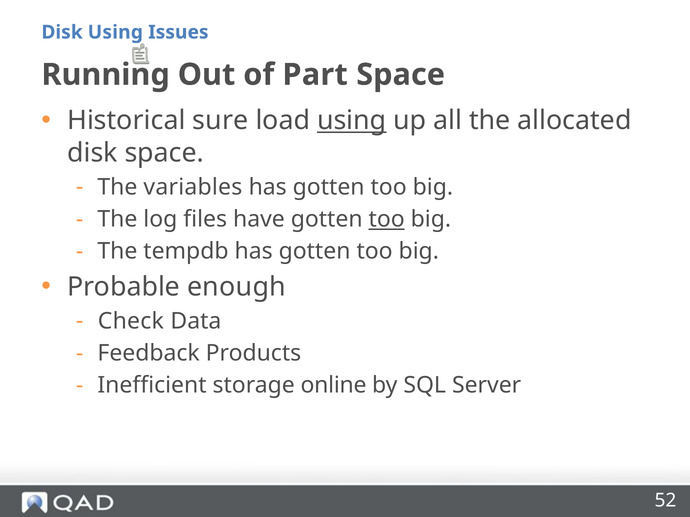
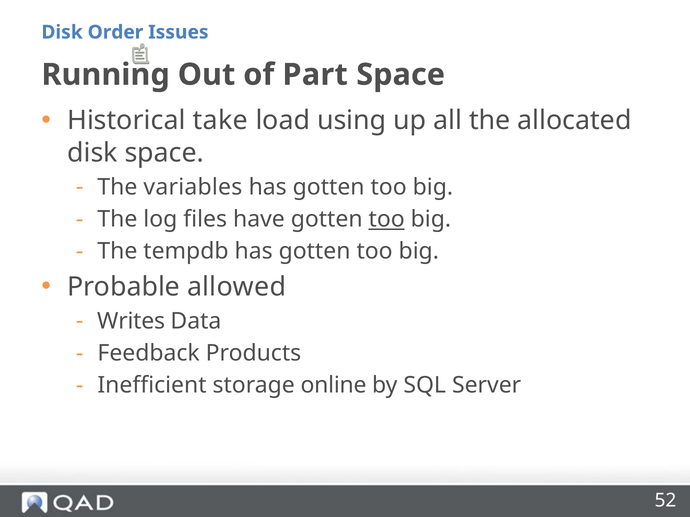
Disk Using: Using -> Order (115, 32)
sure: sure -> take (220, 121)
using underline: present -> none (352, 121)
enough: enough -> allowed (237, 287)
Check: Check -> Writes (131, 321)
